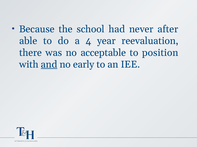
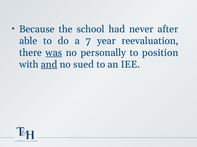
4: 4 -> 7 (88, 41)
was underline: none -> present (54, 53)
acceptable: acceptable -> personally (103, 53)
early: early -> sued (84, 65)
